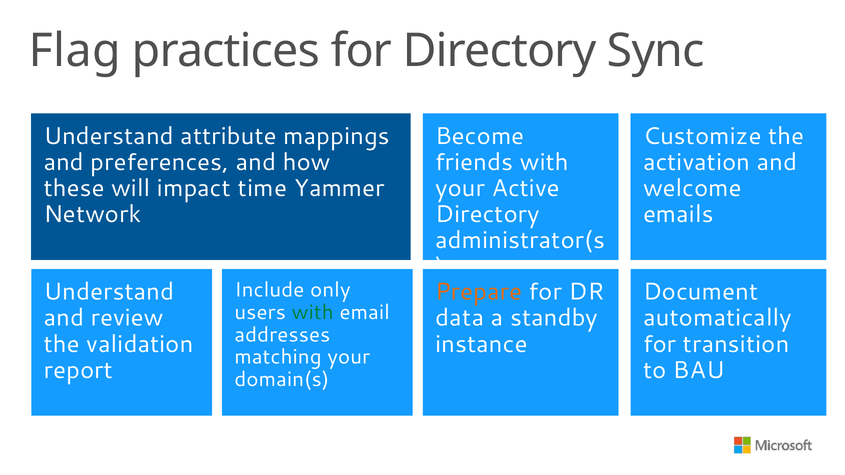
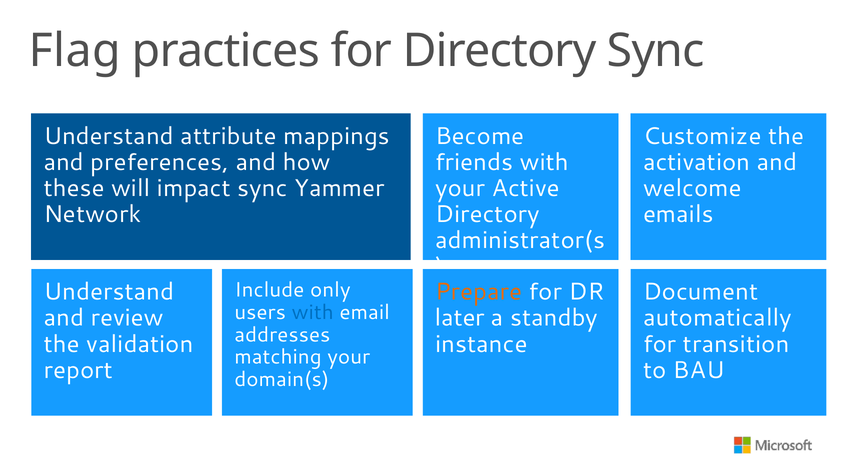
impact time: time -> sync (263, 188)
with colour: green -> blue (313, 313)
data: data -> later (460, 318)
